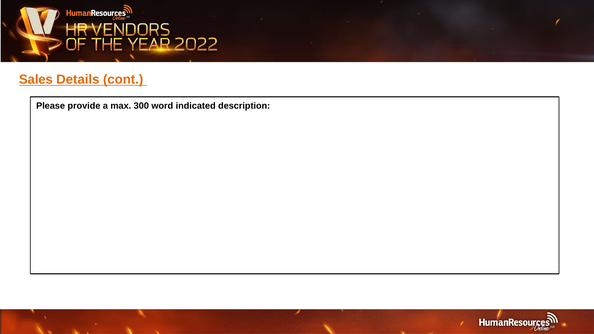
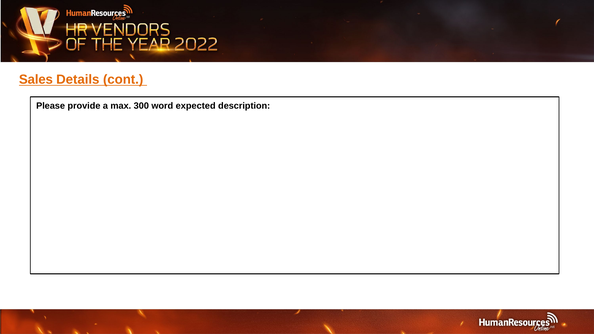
indicated: indicated -> expected (196, 106)
